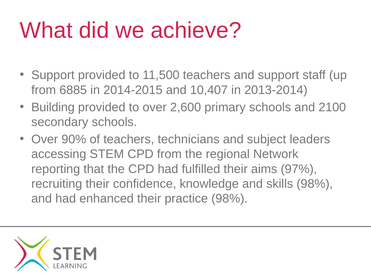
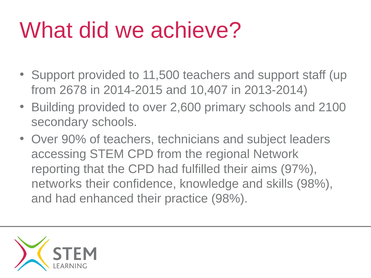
6885: 6885 -> 2678 (73, 90)
recruiting: recruiting -> networks (57, 184)
